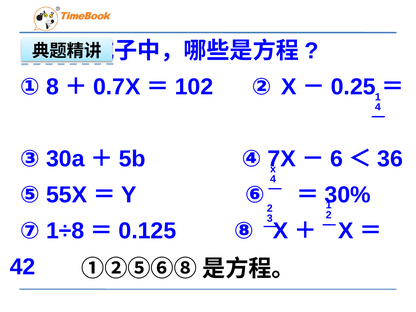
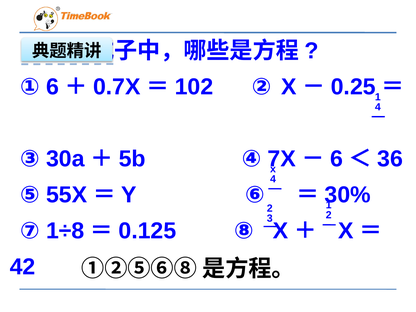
① 8: 8 -> 6 (53, 87)
